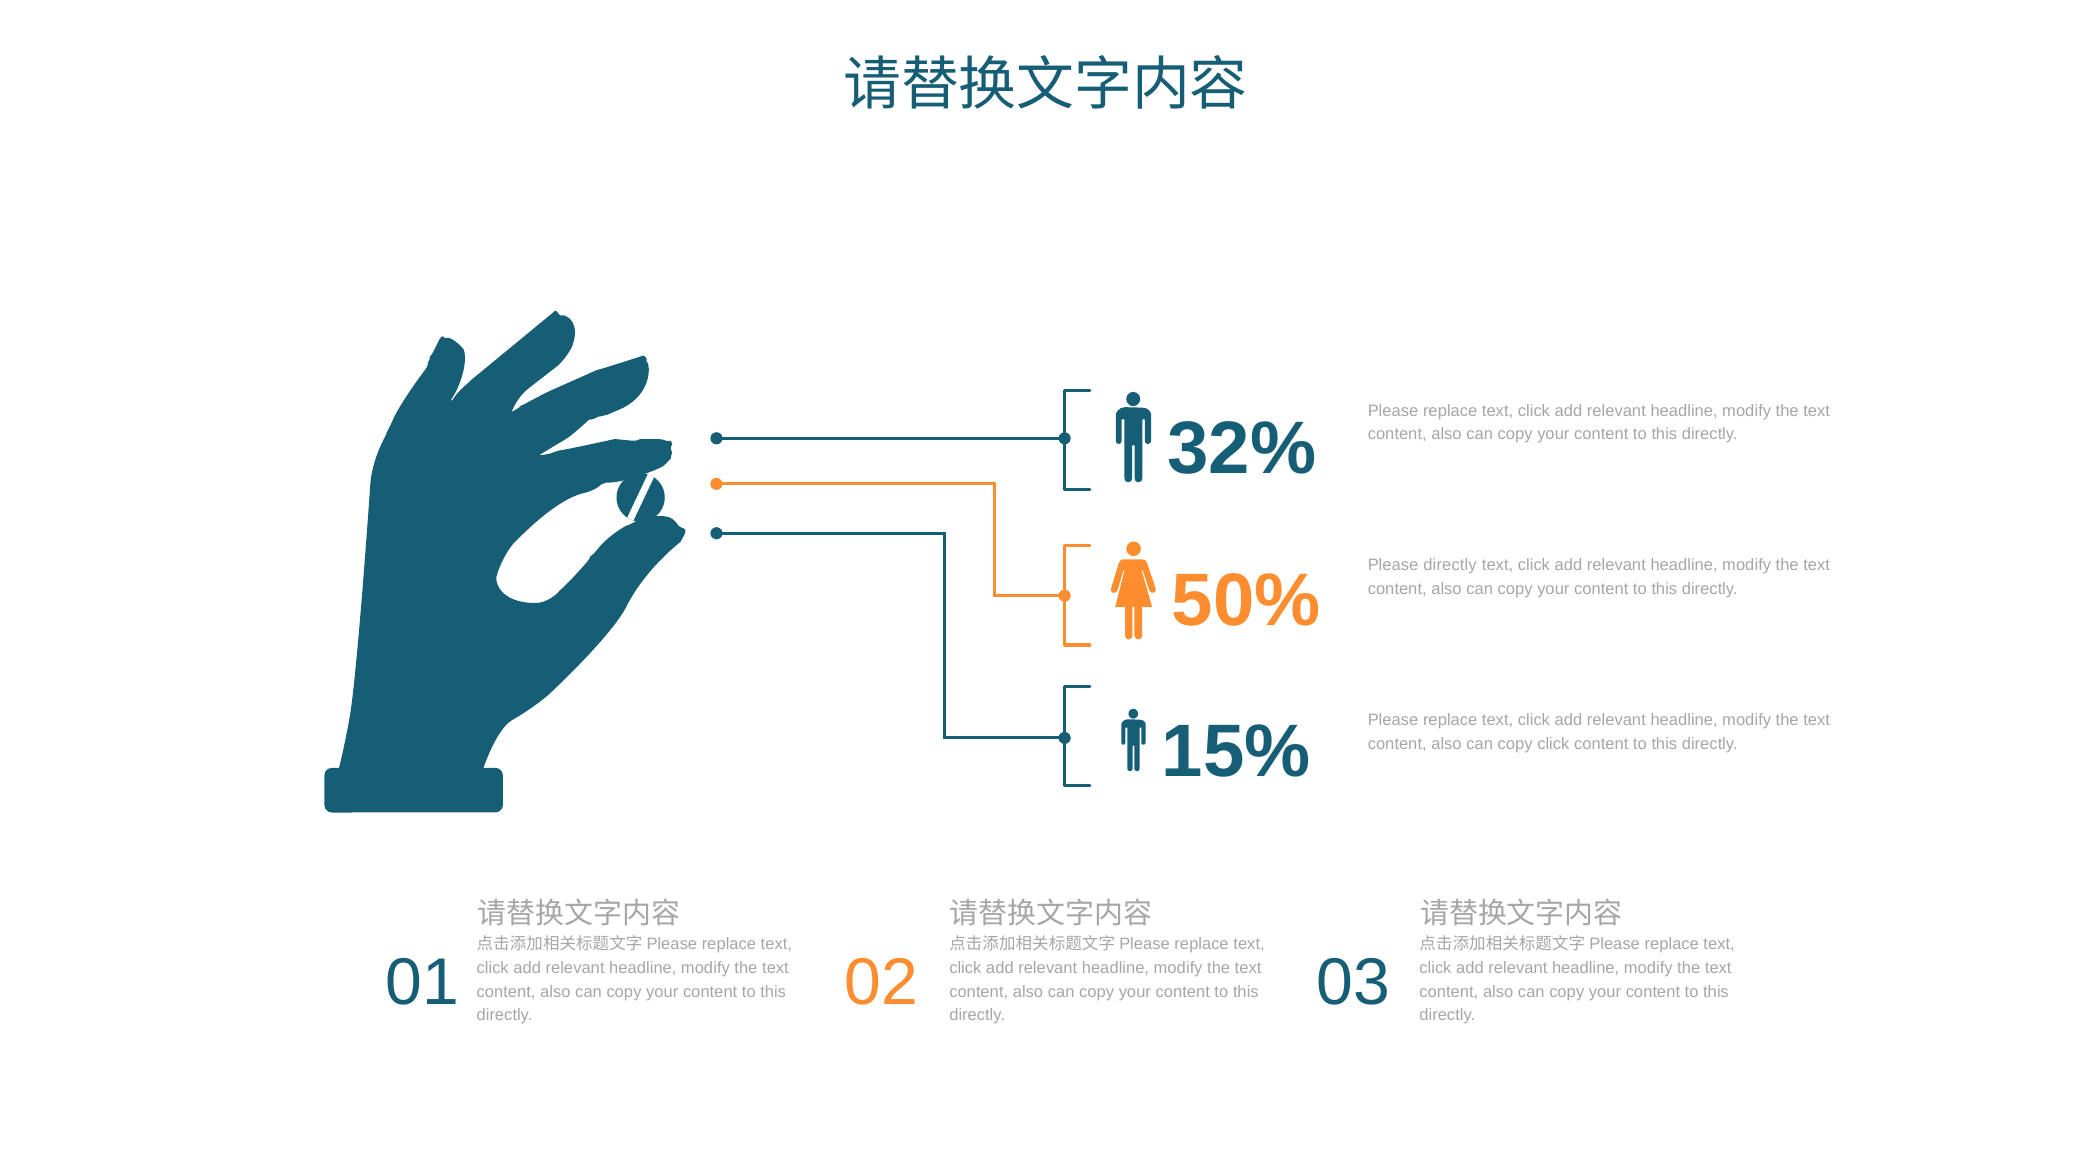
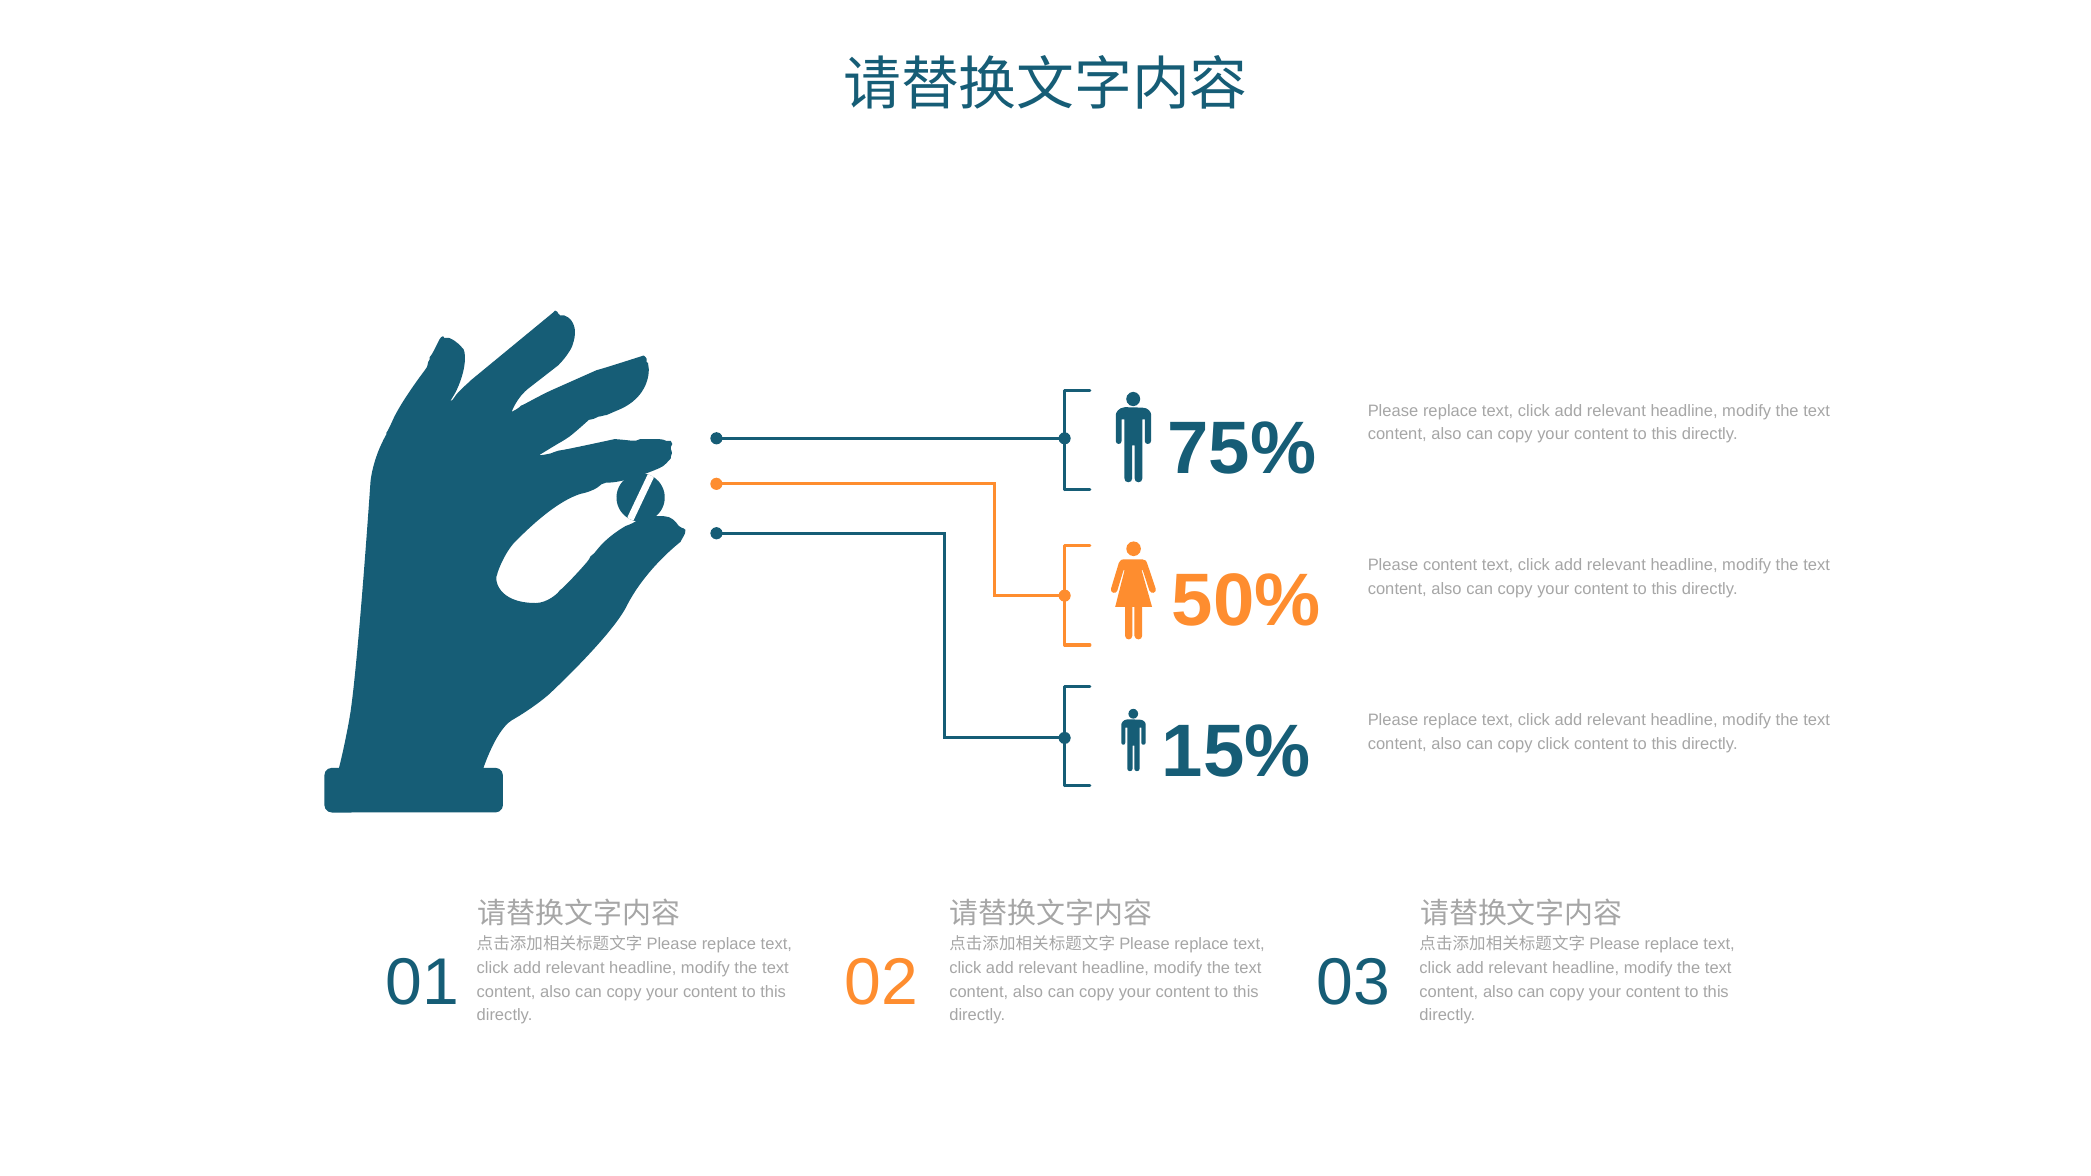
32%: 32% -> 75% (1242, 449)
Please directly: directly -> content (1450, 565)
